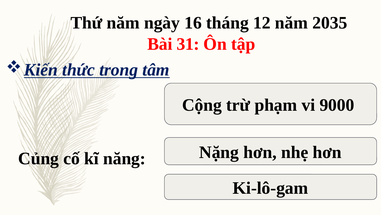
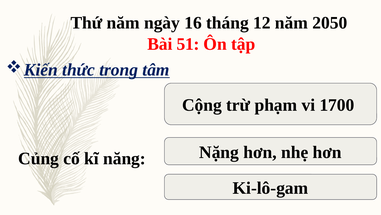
2035: 2035 -> 2050 (330, 23)
31: 31 -> 51 (188, 44)
9000: 9000 -> 1700 (337, 105)
